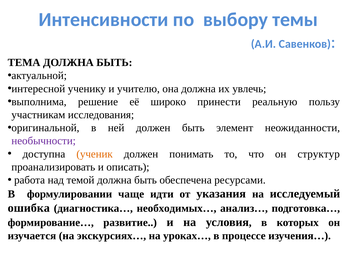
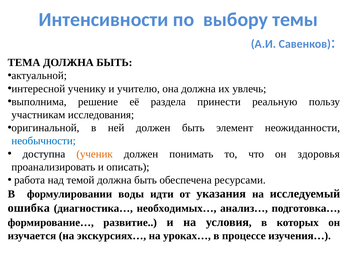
широко: широко -> раздела (168, 102)
необычности colour: purple -> blue (44, 141)
структур: структур -> здоровья (319, 154)
чаще: чаще -> воды (131, 195)
